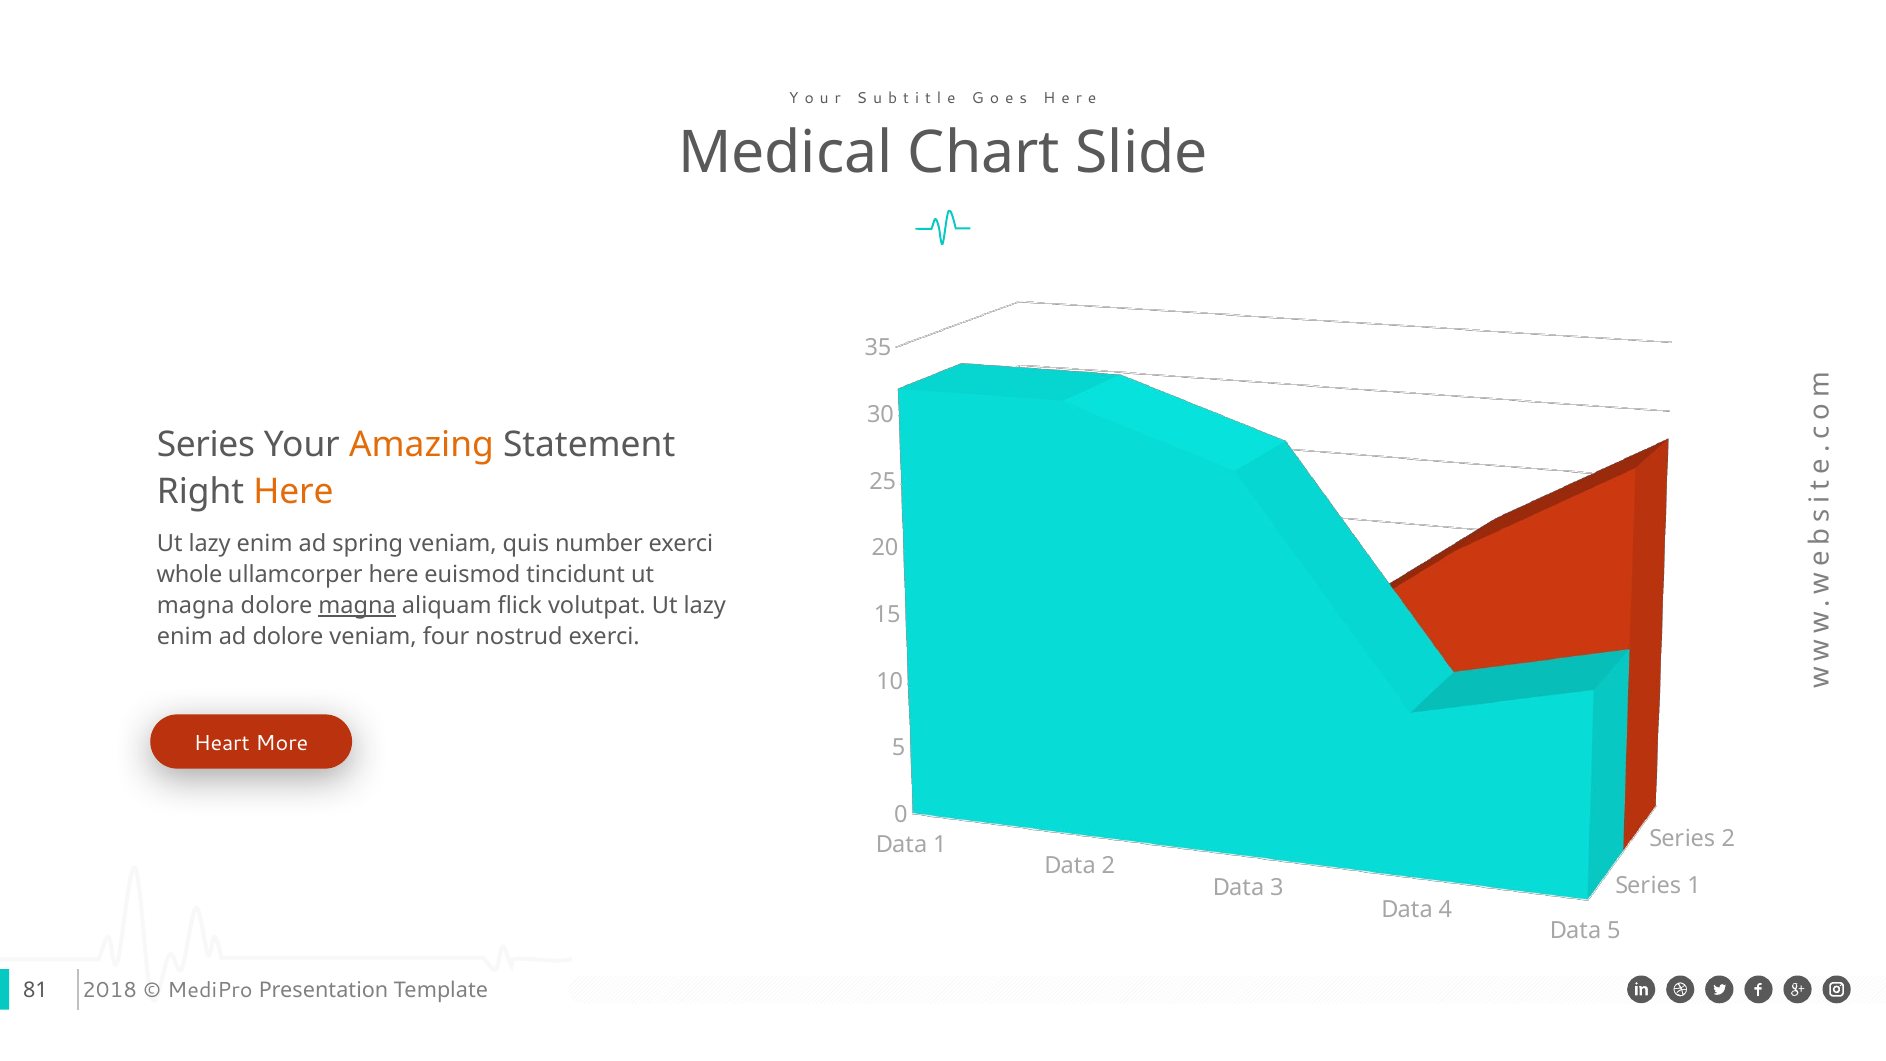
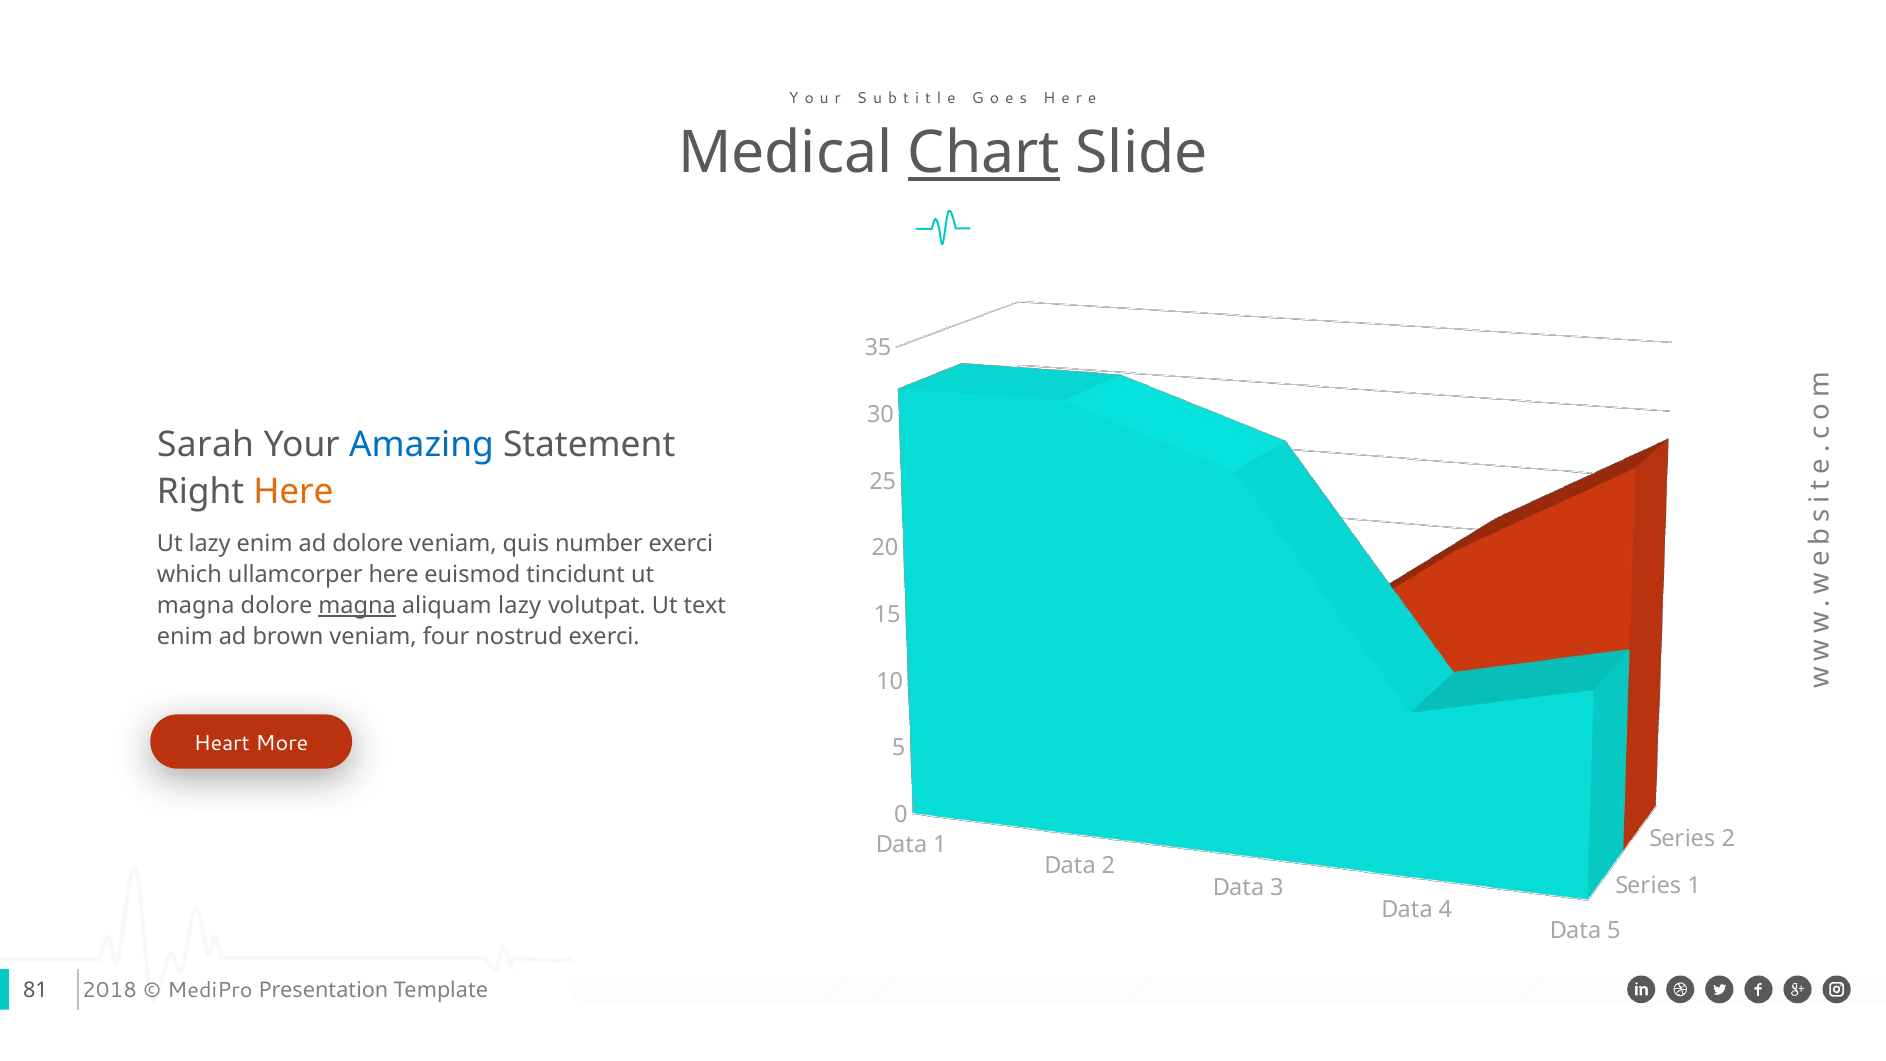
Chart underline: none -> present (984, 153)
Series: Series -> Sarah (206, 445)
Amazing colour: orange -> blue (421, 445)
ad spring: spring -> dolore (368, 544)
whole: whole -> which (189, 575)
aliquam flick: flick -> lazy (520, 606)
volutpat Ut lazy: lazy -> text (705, 606)
ad dolore: dolore -> brown (288, 637)
